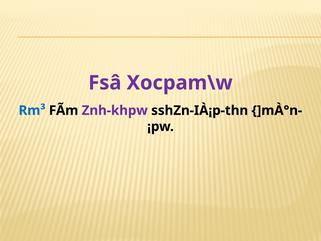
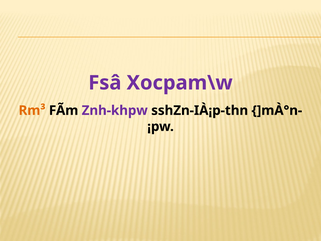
Rm³ colour: blue -> orange (32, 110)
